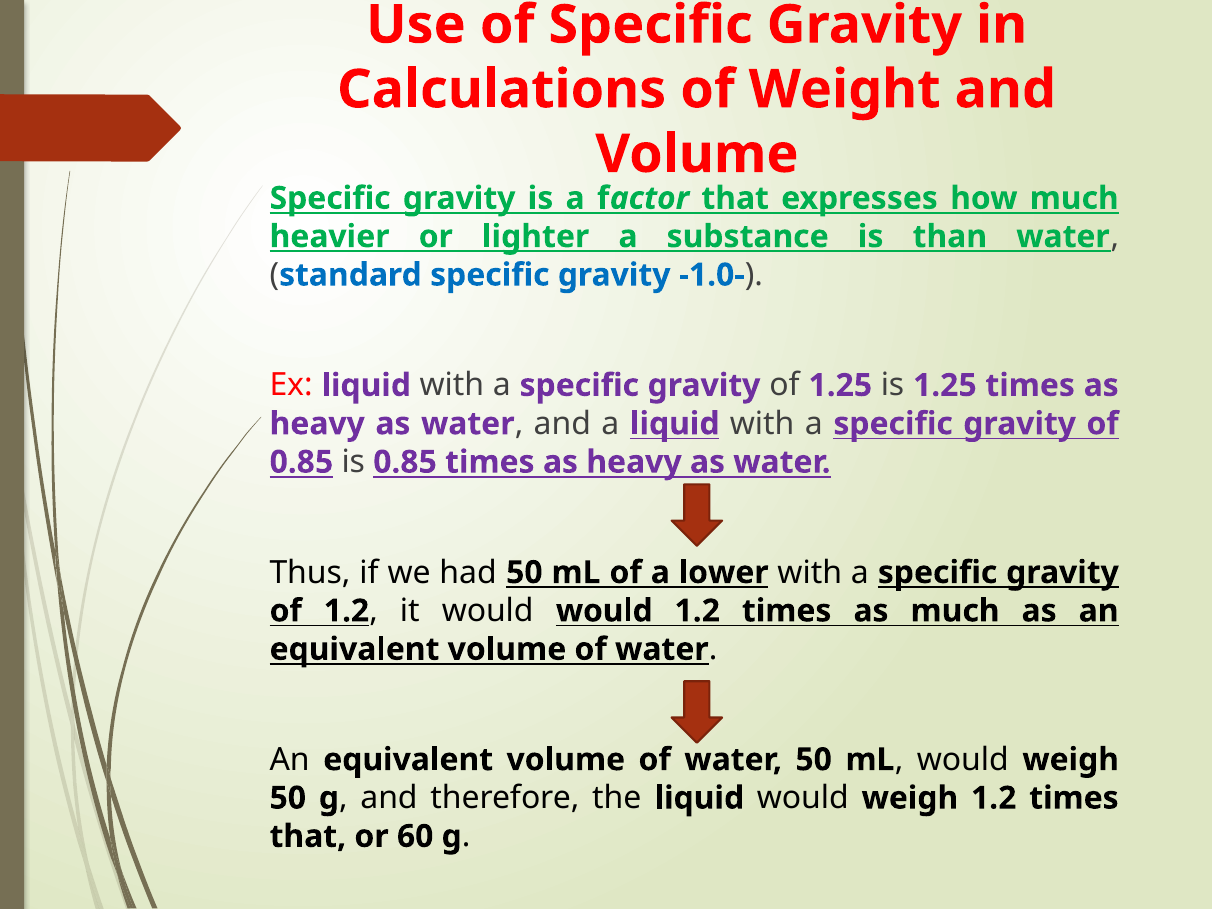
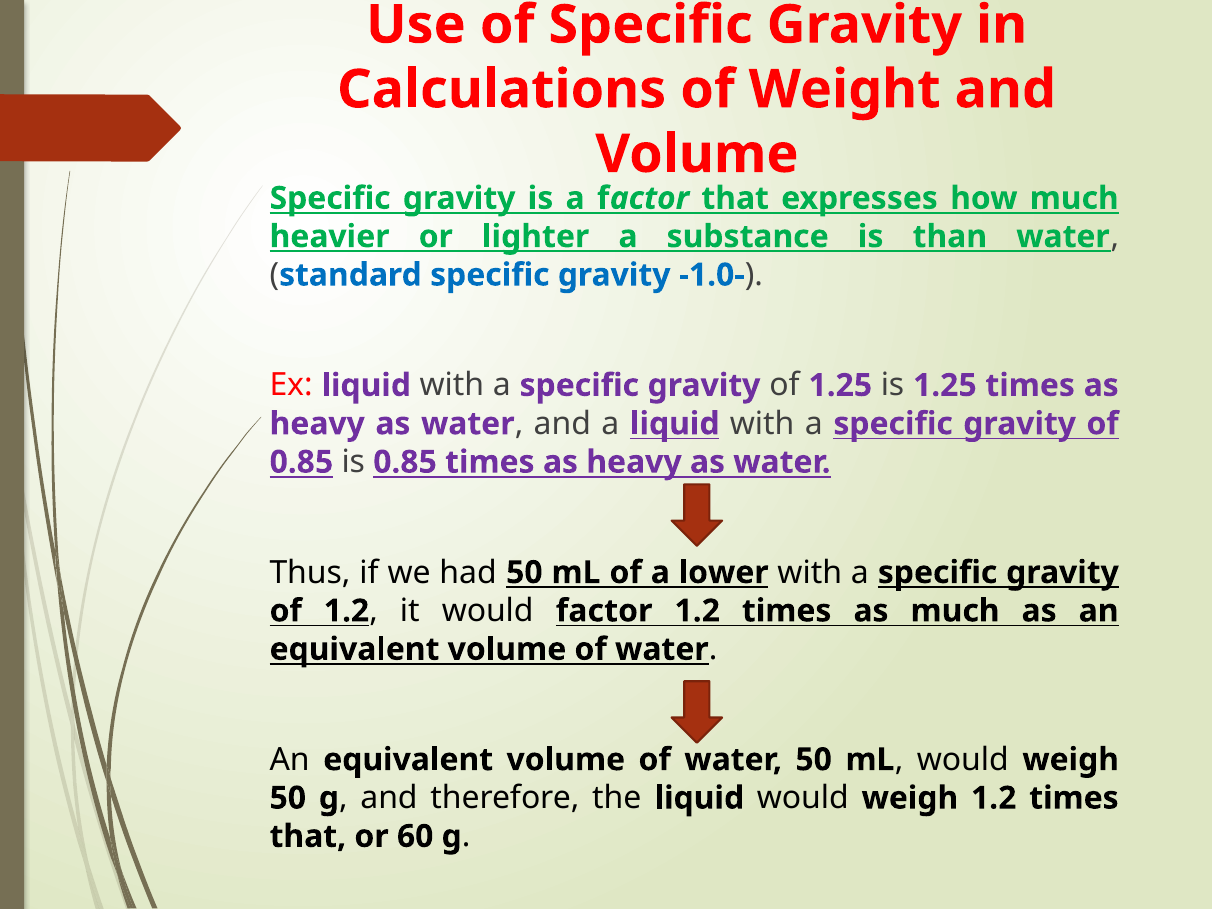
would would: would -> factor (604, 611)
